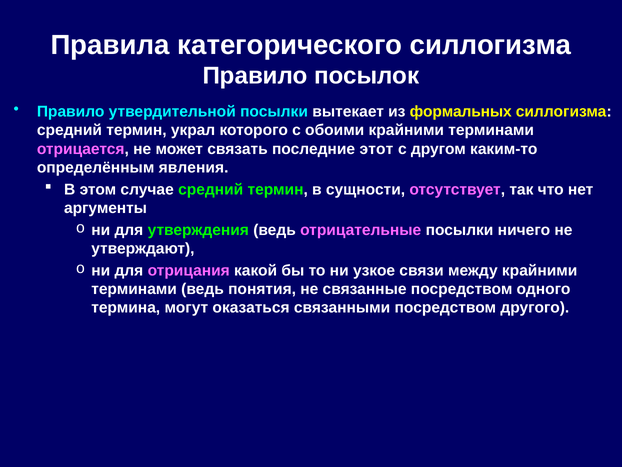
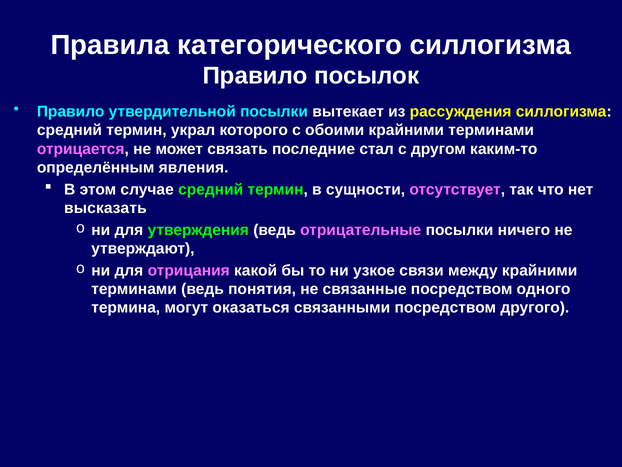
формальных: формальных -> рассуждения (461, 111)
этот: этот -> стал (377, 149)
аргументы: аргументы -> высказать (105, 208)
